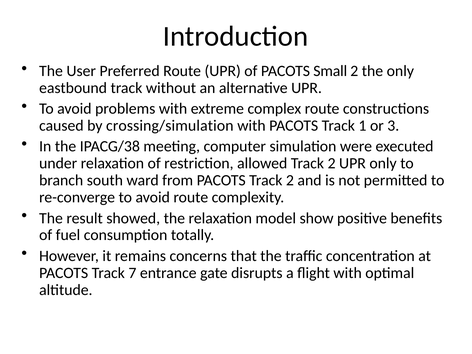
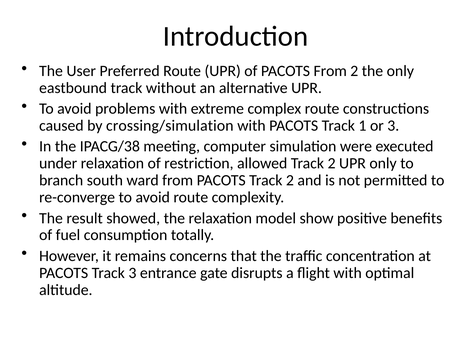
PACOTS Small: Small -> From (330, 71)
Track 7: 7 -> 3 (132, 273)
